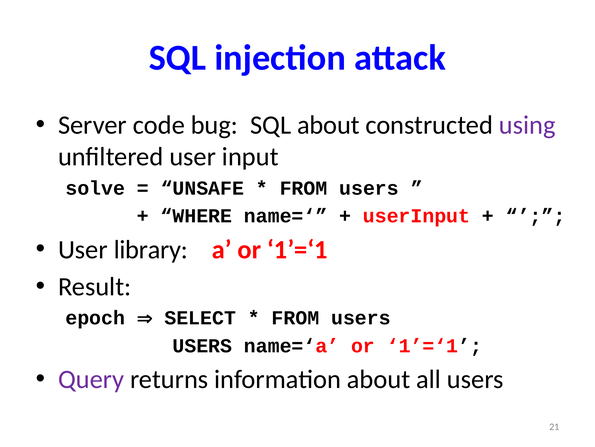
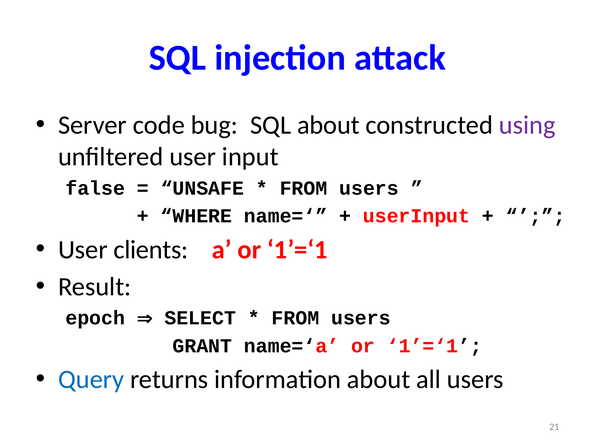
solve: solve -> false (95, 188)
library: library -> clients (151, 249)
USERS: USERS -> GRANT (202, 345)
Query colour: purple -> blue (91, 379)
